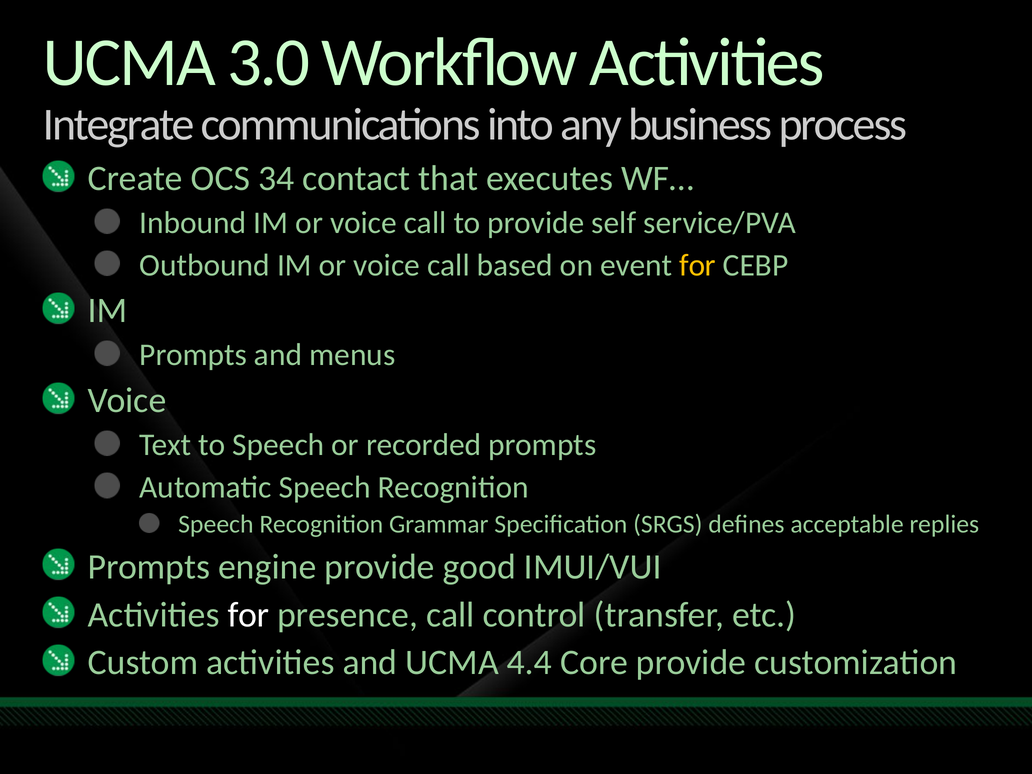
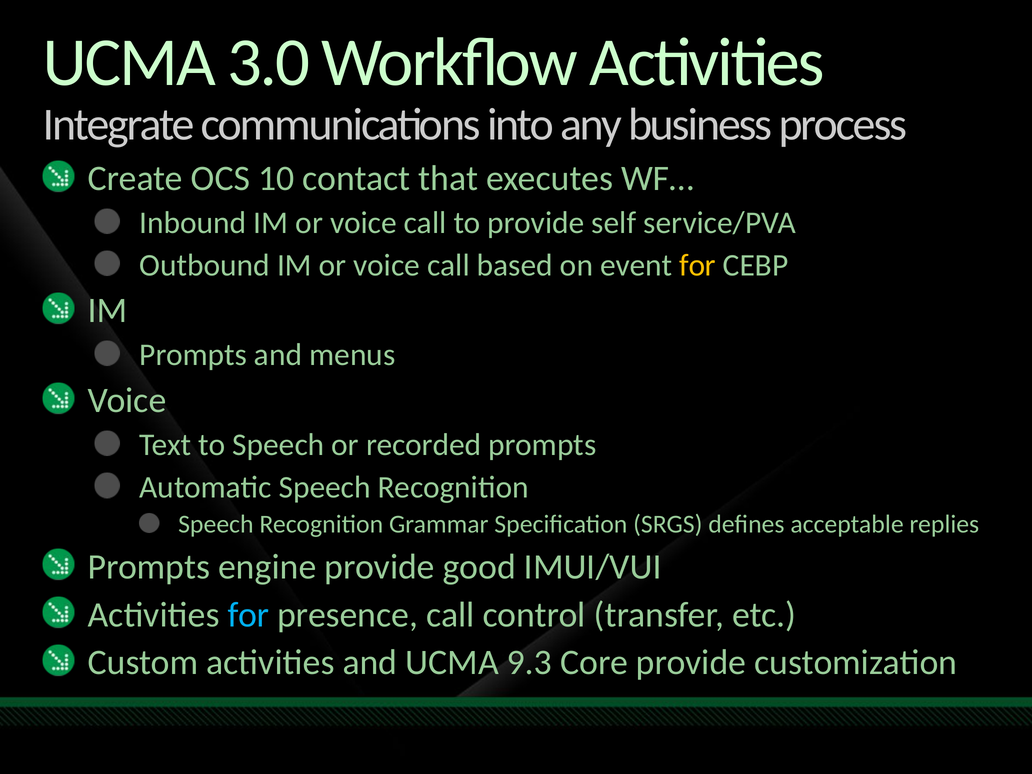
34: 34 -> 10 (276, 179)
for colour: white -> light blue (248, 615)
4.4: 4.4 -> 9.3 (529, 663)
